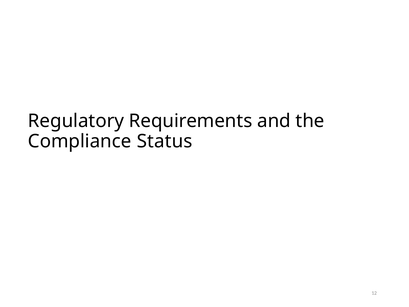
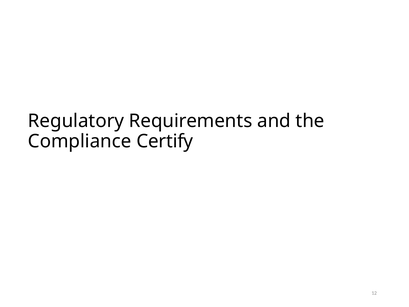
Status: Status -> Certify (165, 141)
